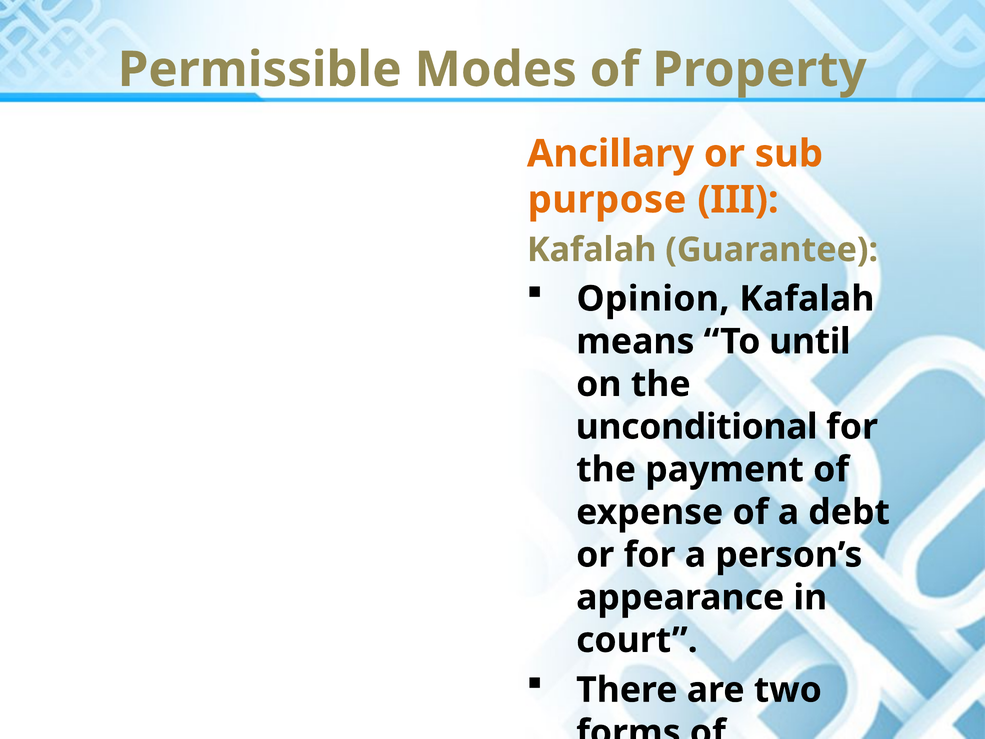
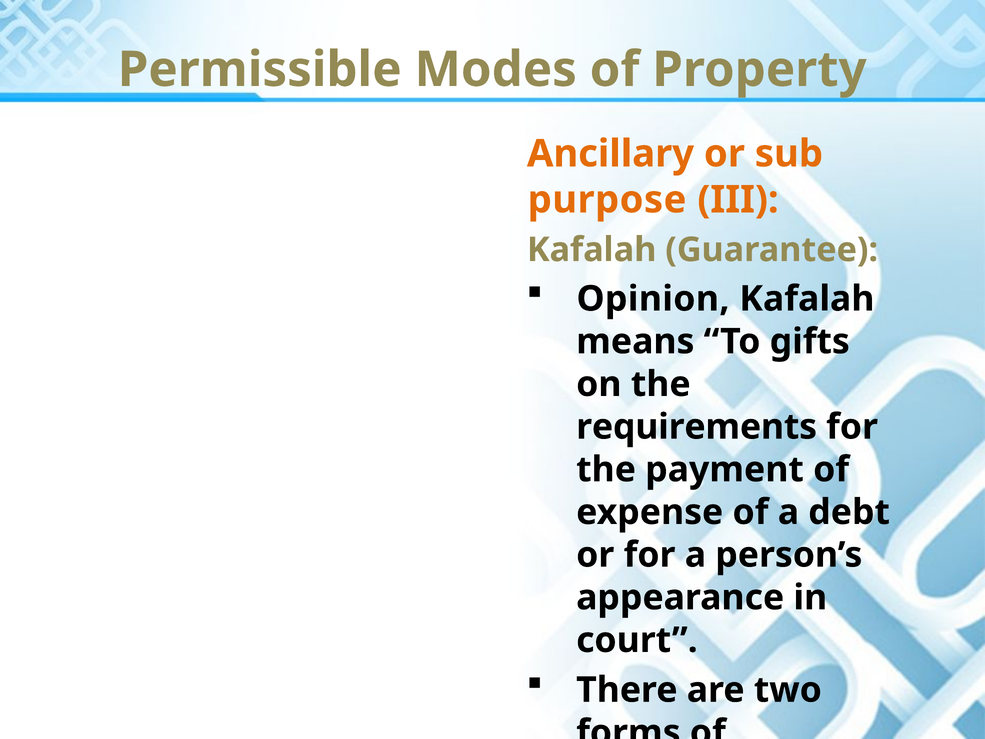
until: until -> gifts (810, 341)
unconditional: unconditional -> requirements (697, 427)
